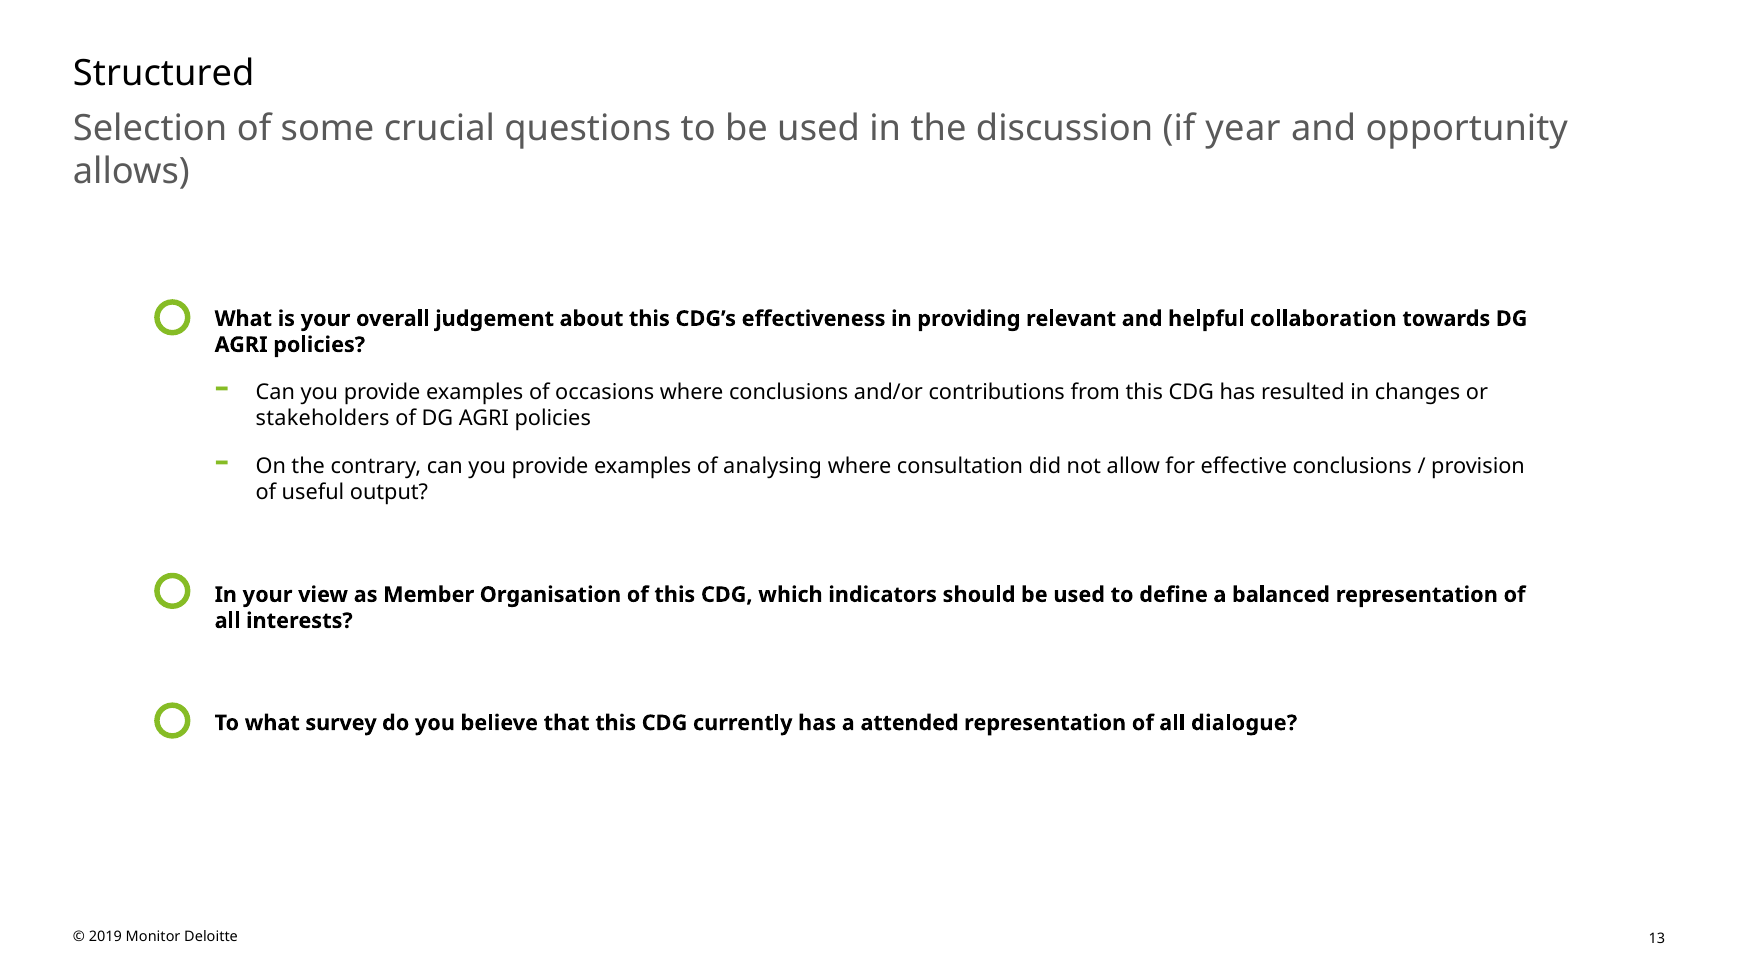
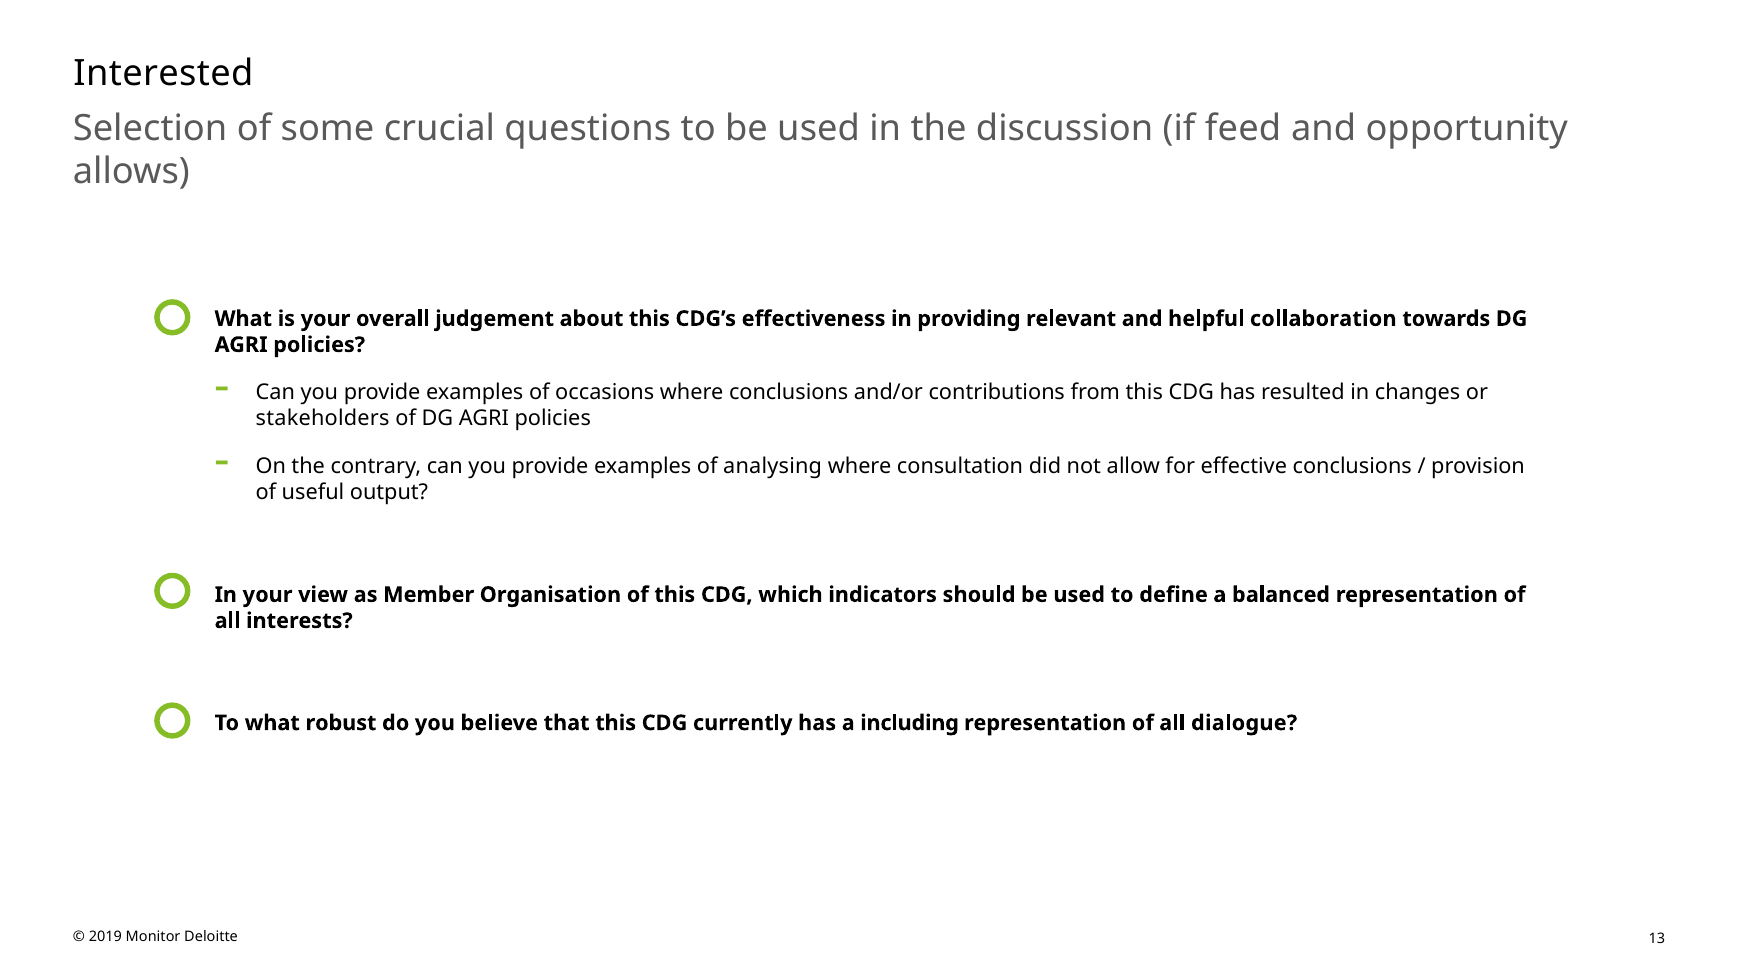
Structured: Structured -> Interested (163, 74)
year: year -> feed (1243, 128)
survey: survey -> robust (341, 723)
attended: attended -> including (910, 723)
